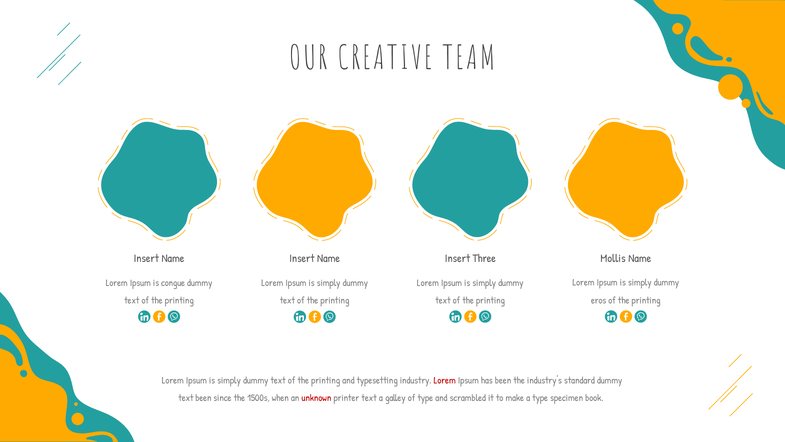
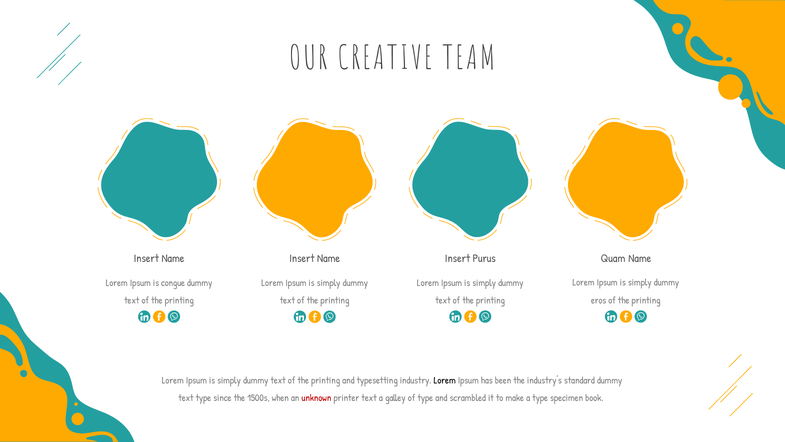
Mollis: Mollis -> Quam (613, 258)
Three: Three -> Purus (484, 258)
Lorem colour: red -> black (445, 380)
text been: been -> type (203, 398)
